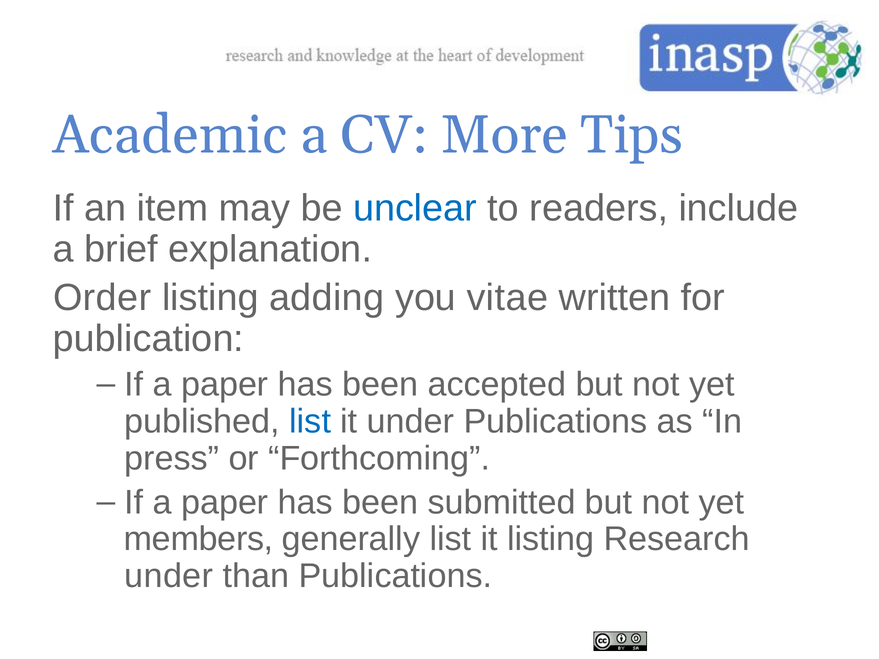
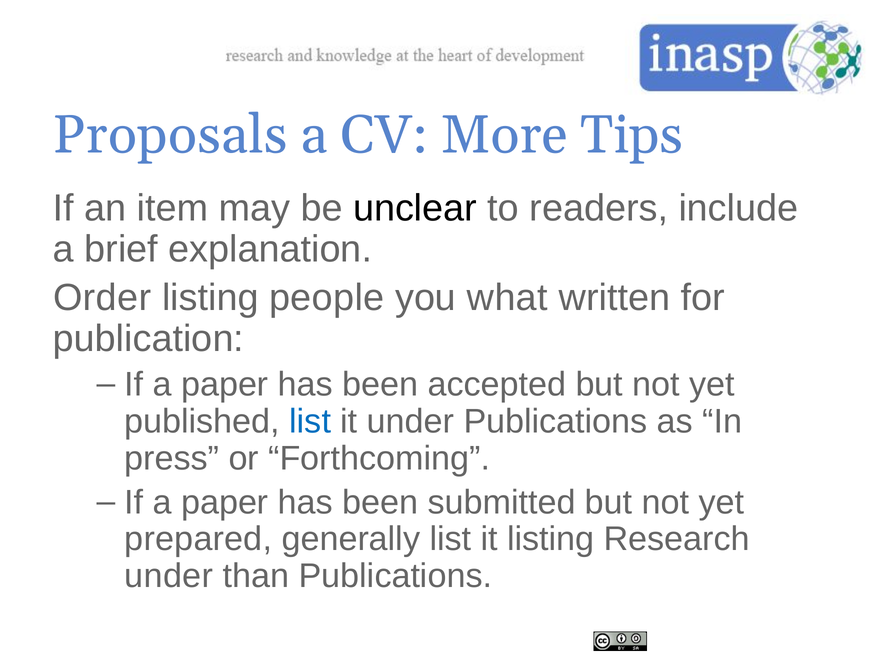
Academic: Academic -> Proposals (170, 135)
unclear colour: blue -> black (415, 208)
adding: adding -> people (327, 298)
vitae: vitae -> what (507, 298)
members: members -> prepared (198, 539)
